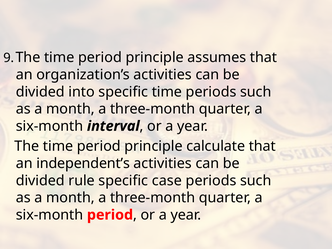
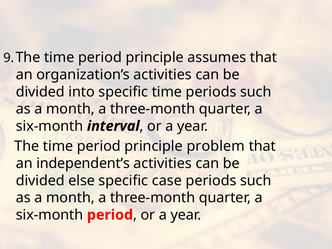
calculate: calculate -> problem (216, 146)
rule: rule -> else (82, 181)
